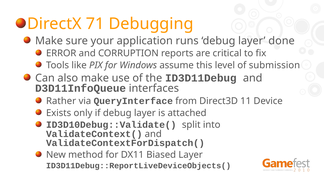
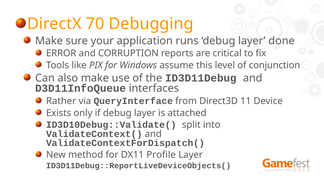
71: 71 -> 70 (95, 24)
submission: submission -> conjunction (275, 65)
Biased: Biased -> Profile (161, 155)
